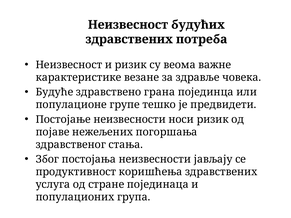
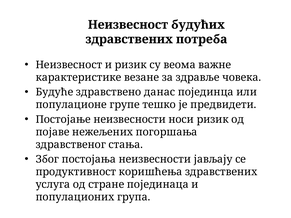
грана: грана -> данас (160, 92)
